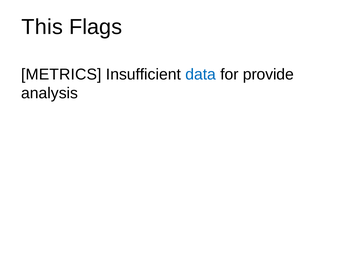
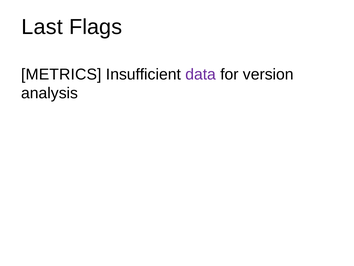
This: This -> Last (42, 27)
data colour: blue -> purple (201, 74)
provide: provide -> version (268, 74)
